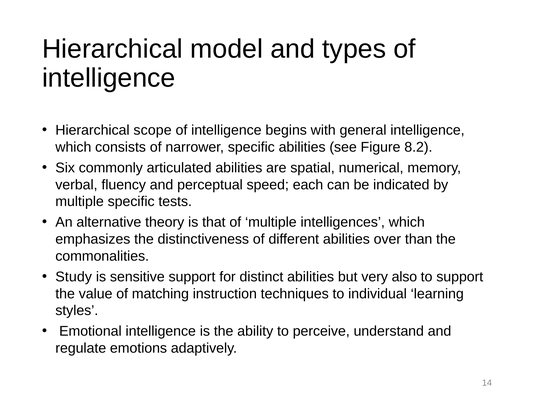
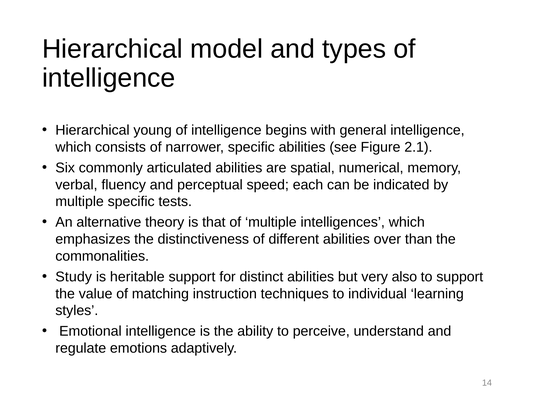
scope: scope -> young (153, 130)
8.2: 8.2 -> 2.1 (418, 147)
sensitive: sensitive -> heritable (137, 276)
